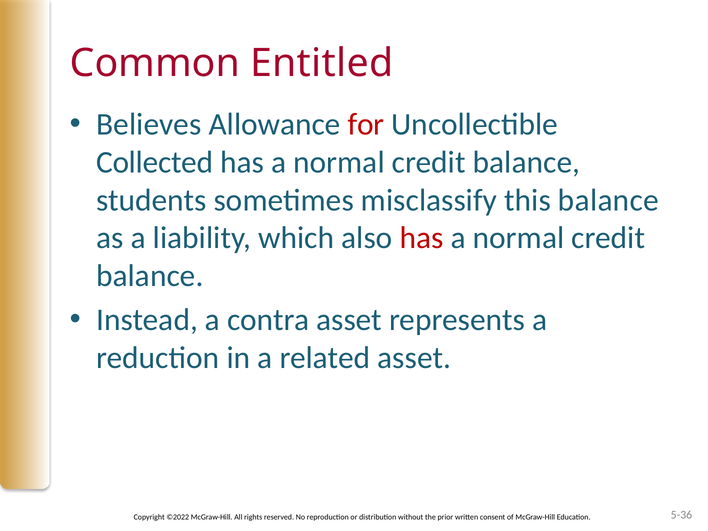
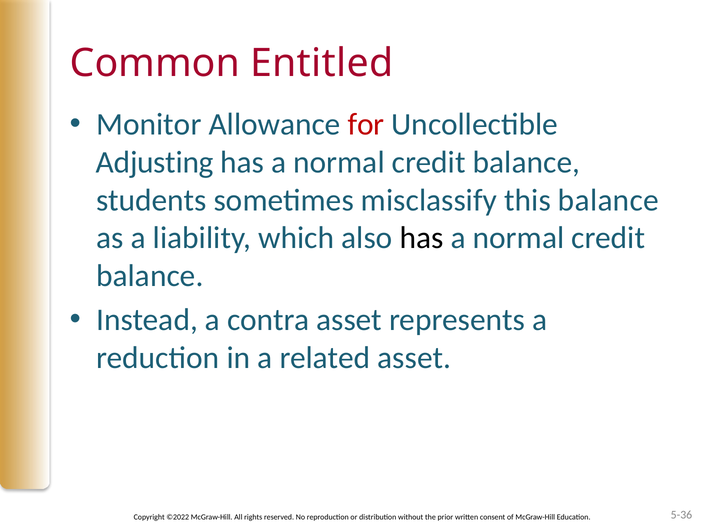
Believes: Believes -> Monitor (149, 125)
Collected: Collected -> Adjusting (155, 162)
has colour: red -> black (422, 238)
